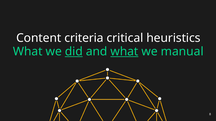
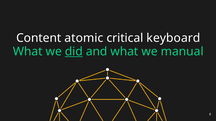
criteria: criteria -> atomic (84, 38)
heuristics: heuristics -> keyboard (173, 38)
what underline: present -> none (124, 52)
